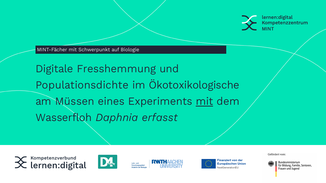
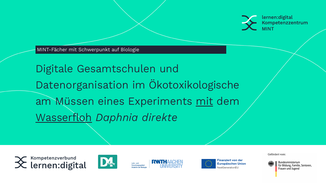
Fresshemmung: Fresshemmung -> Gesamtschulen (116, 69)
Populationsdichte: Populationsdichte -> Datenorganisation (82, 85)
Wasserfloh underline: none -> present (64, 118)
erfasst: erfasst -> direkte (160, 118)
